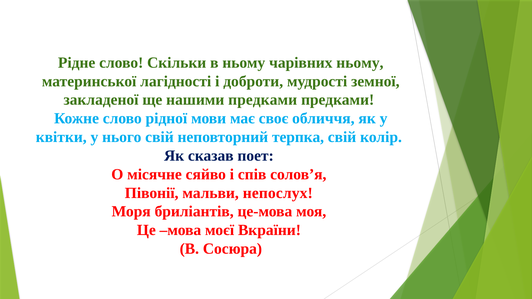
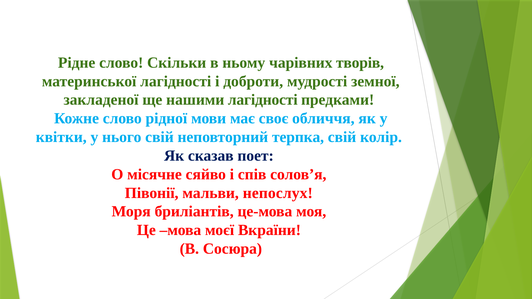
чарівних ньому: ньому -> творів (360, 63)
нашими предками: предками -> лагідності (263, 100)
